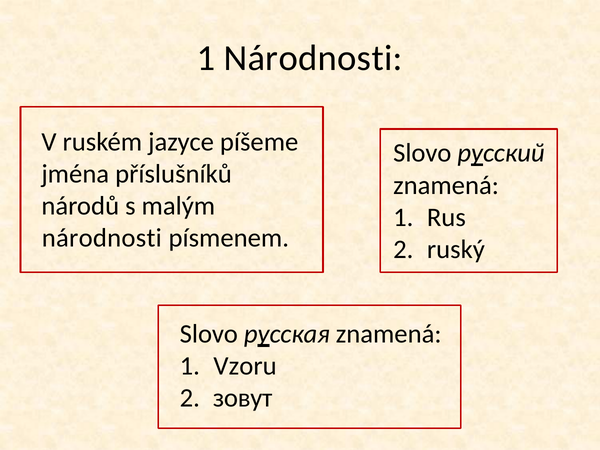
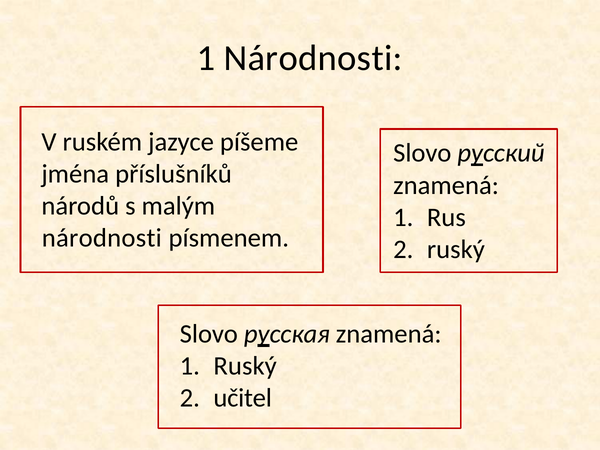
1 Vzoru: Vzoru -> Ruský (245, 366)
зовут: зовут -> učitel (243, 398)
